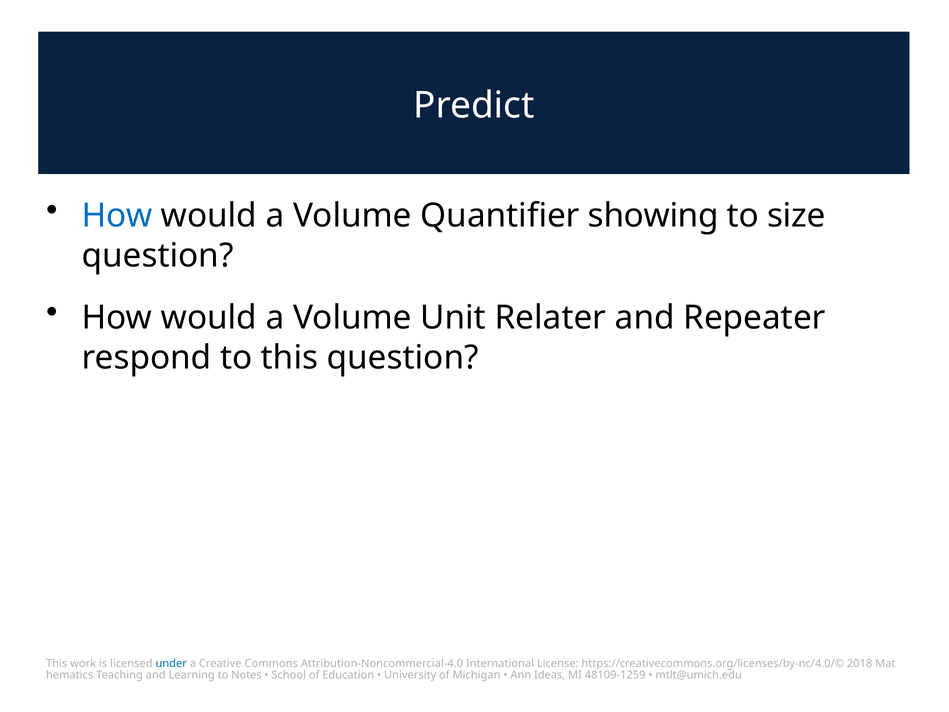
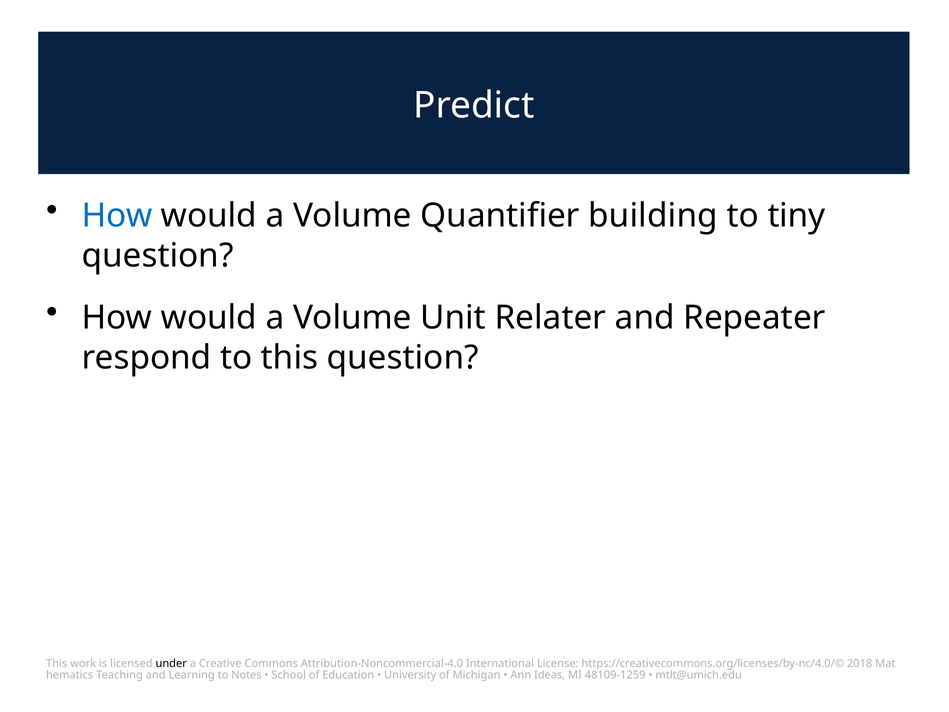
showing: showing -> building (653, 216)
size: size -> tiny (796, 216)
under colour: blue -> black (171, 664)
